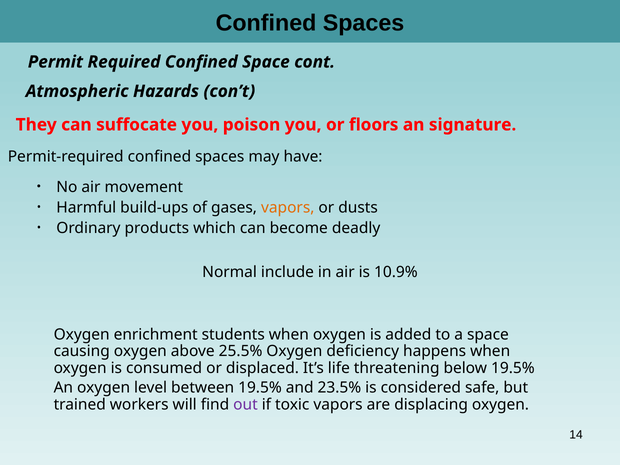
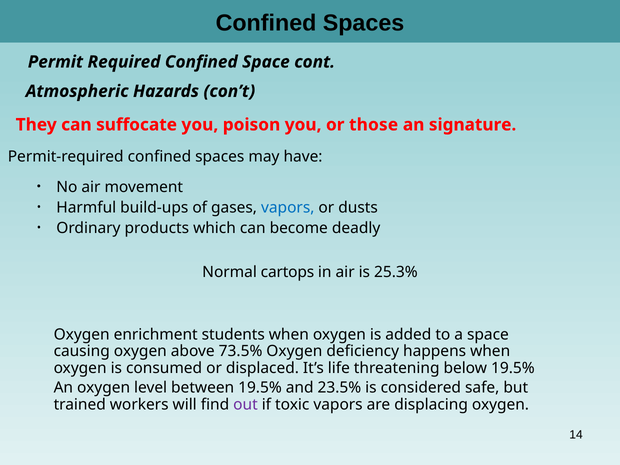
floors: floors -> those (374, 125)
vapors colour: orange -> blue (288, 208)
include: include -> cartops (288, 272)
10.9%: 10.9% -> 25.3% (396, 272)
25.5%: 25.5% -> 73.5% (241, 351)
